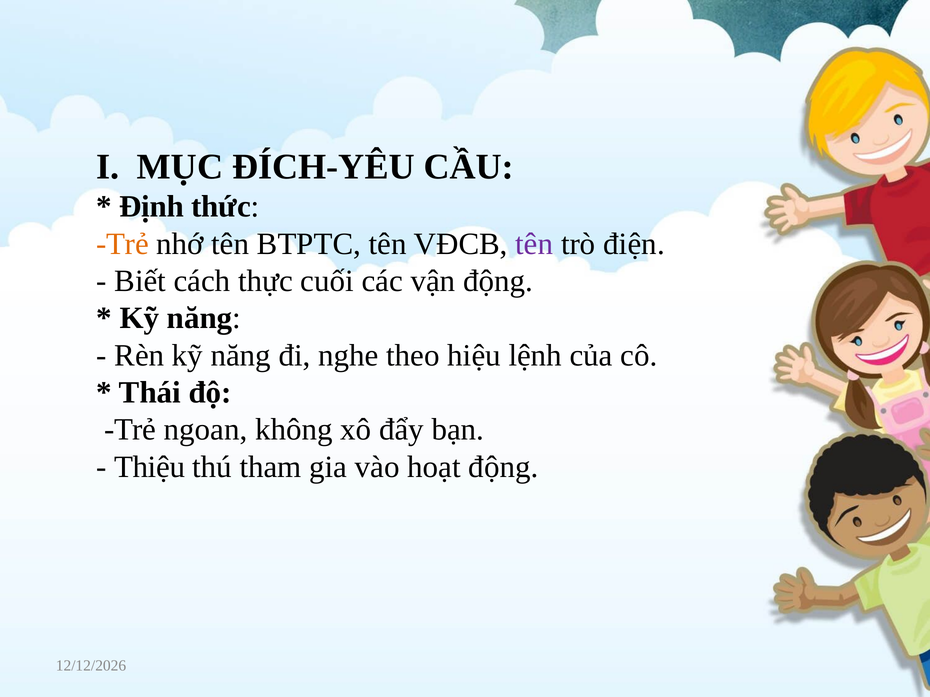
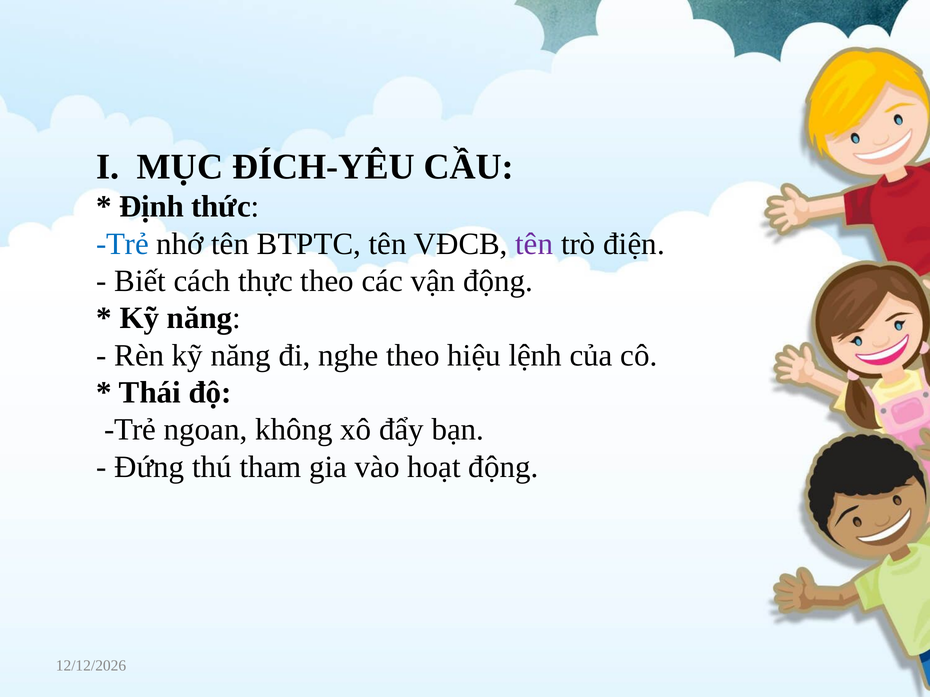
Trẻ colour: orange -> blue (123, 244)
thực cuối: cuối -> theo (327, 281)
Thiệu: Thiệu -> Đứng (149, 467)
